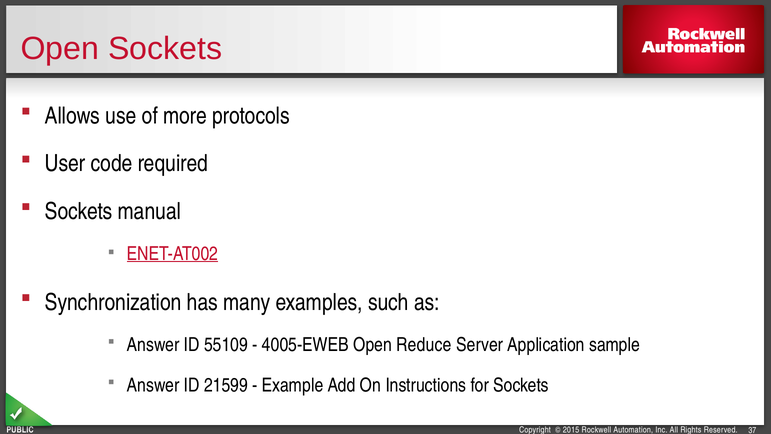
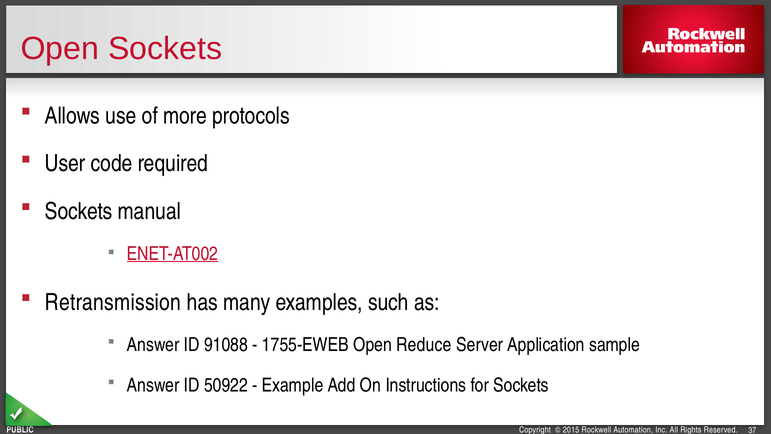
Synchronization: Synchronization -> Retransmission (113, 302)
55109: 55109 -> 91088 (226, 345)
4005-EWEB: 4005-EWEB -> 1755-EWEB (305, 345)
21599: 21599 -> 50922 (226, 385)
